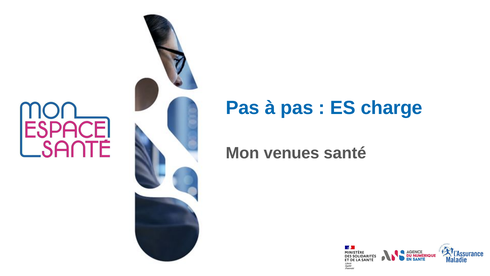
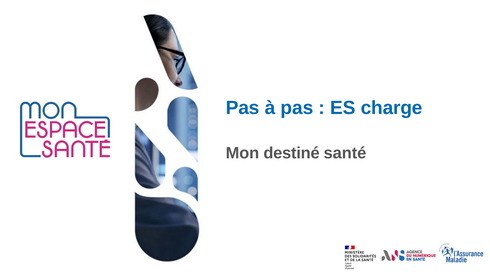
venues: venues -> destiné (292, 153)
